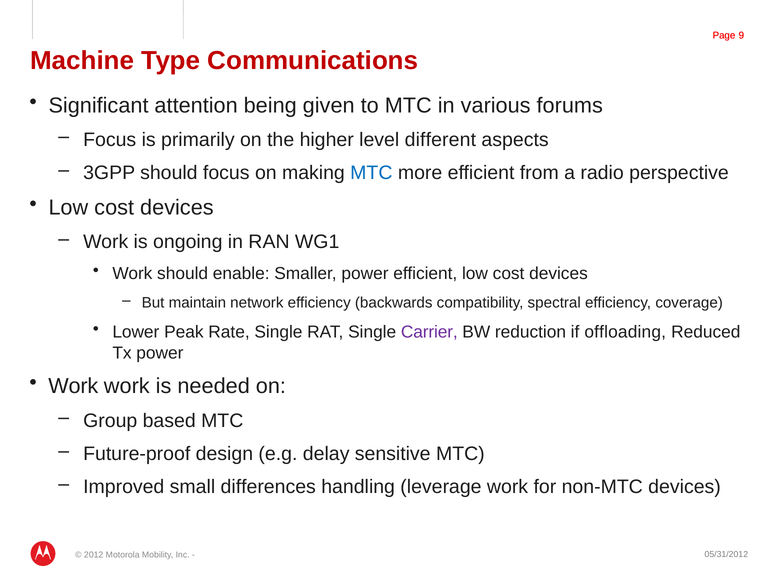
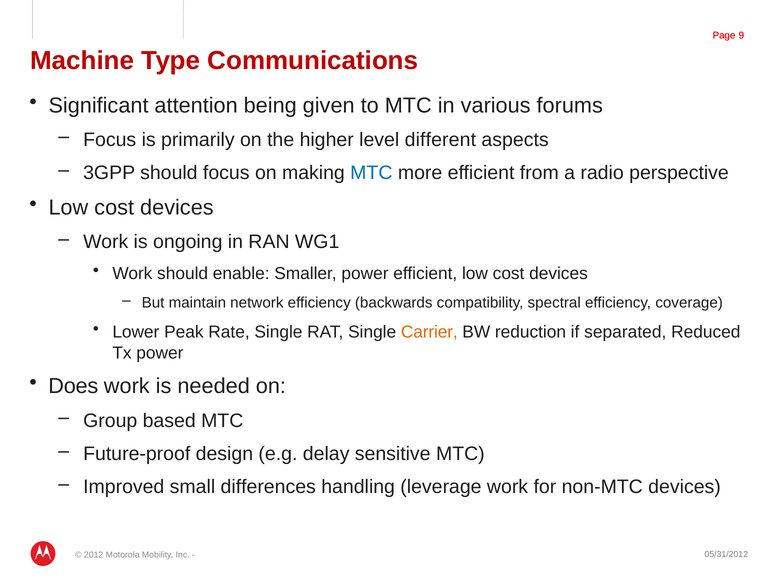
Carrier colour: purple -> orange (429, 332)
offloading: offloading -> separated (625, 332)
Work: Work -> Does (73, 386)
